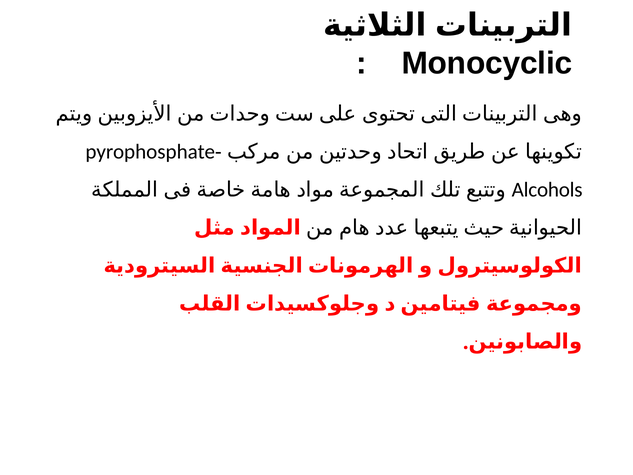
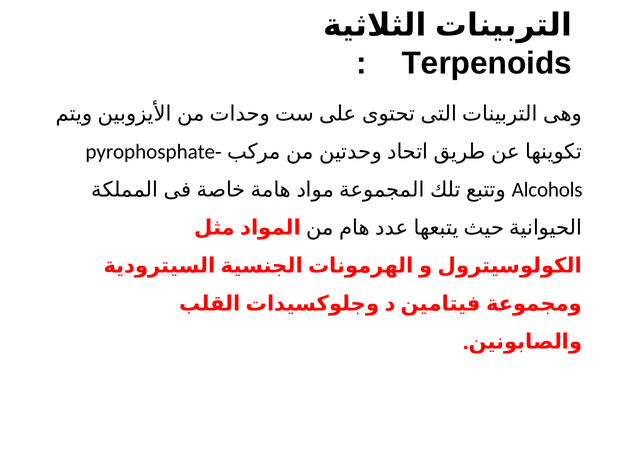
Monocyclic: Monocyclic -> Terpenoids (487, 63)
